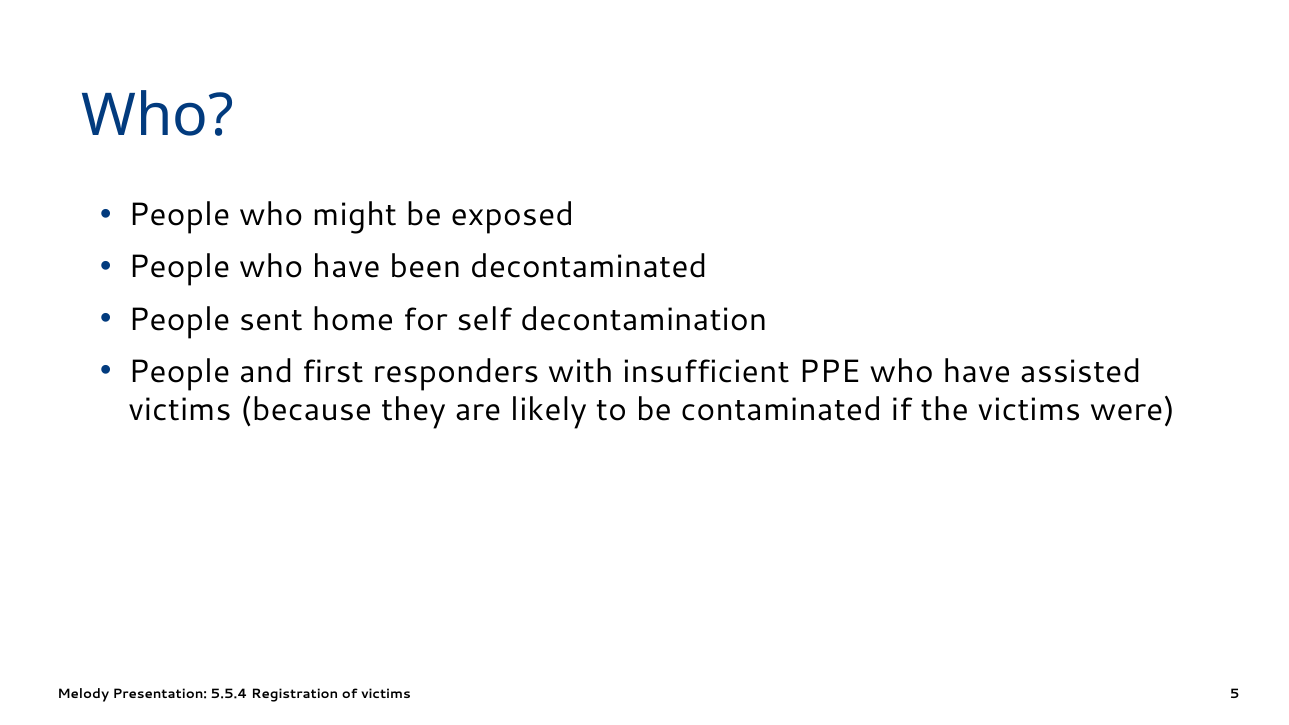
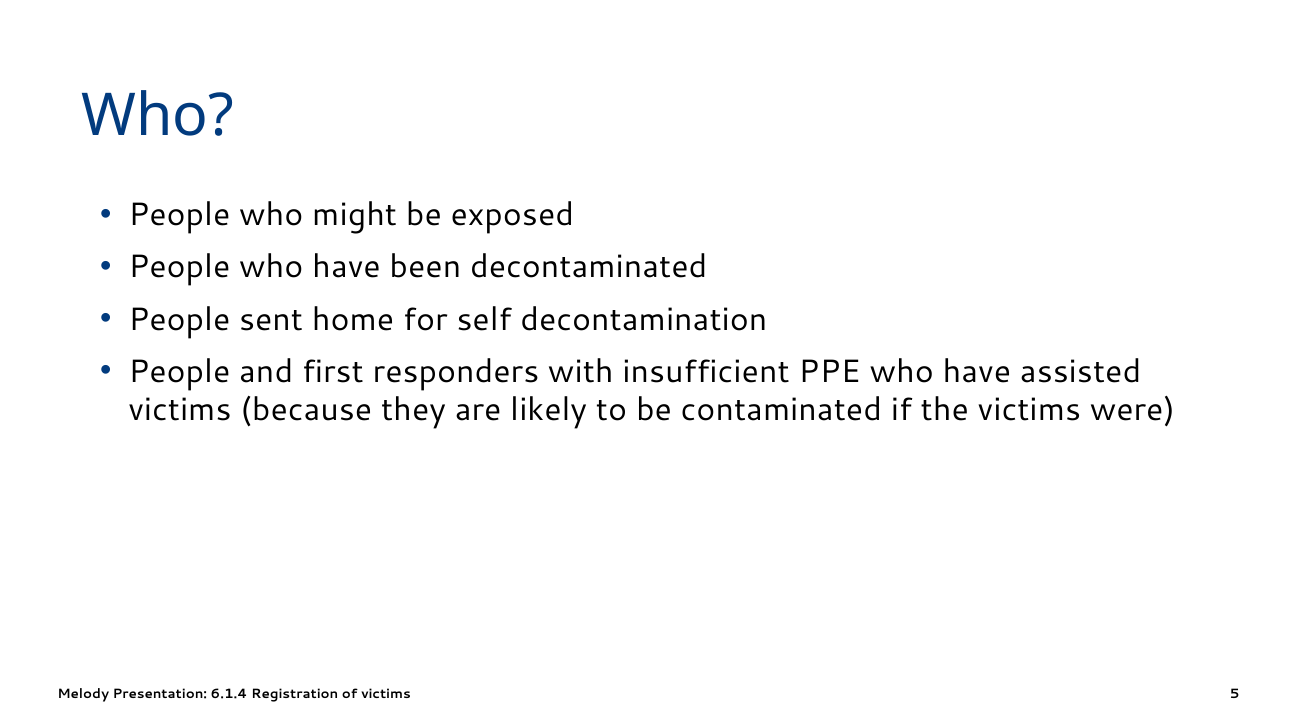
5.5.4: 5.5.4 -> 6.1.4 (229, 694)
